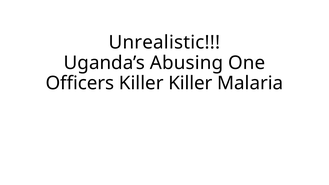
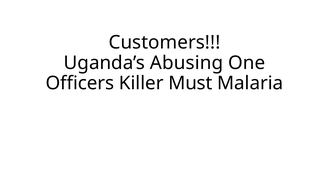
Unrealistic: Unrealistic -> Customers (164, 42)
Killer Killer: Killer -> Must (190, 83)
